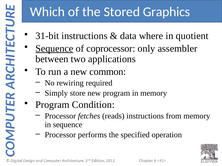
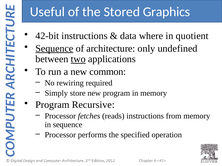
Which: Which -> Useful (47, 12)
31-bit: 31-bit -> 42-bit (47, 36)
coprocessor: coprocessor -> architecture (111, 49)
assembler: assembler -> undefined (178, 49)
two underline: none -> present (78, 59)
Condition: Condition -> Recursive (93, 105)
